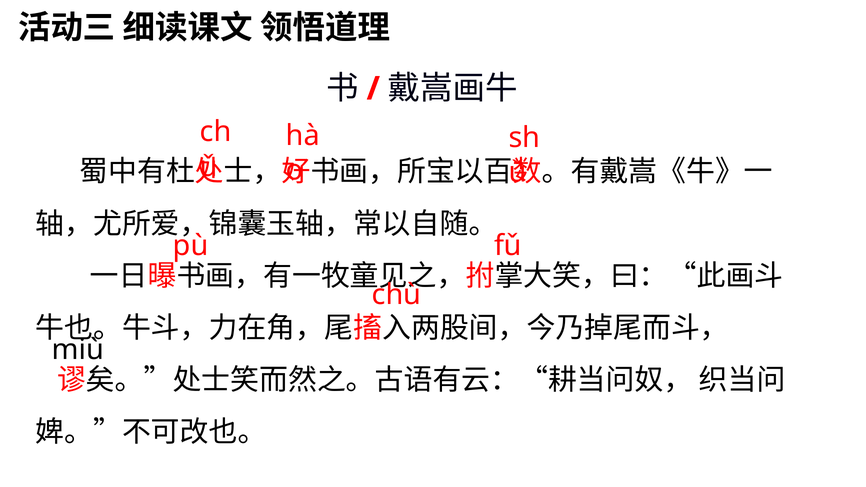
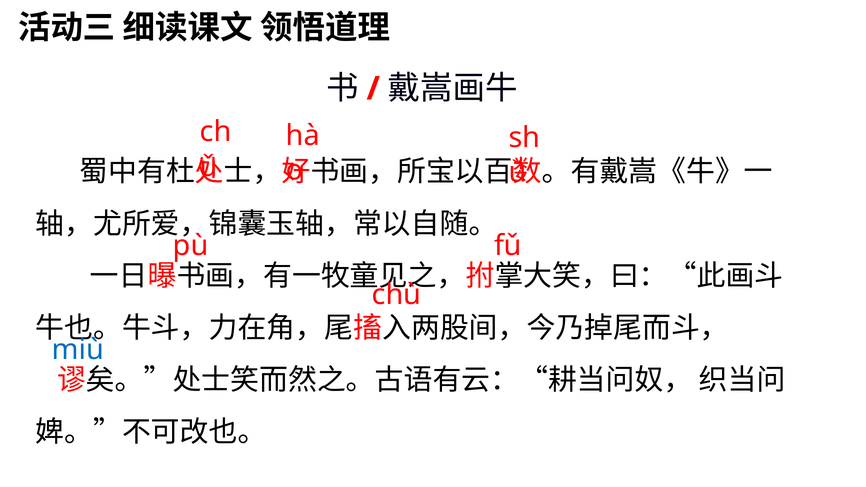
miù colour: black -> blue (78, 350)
